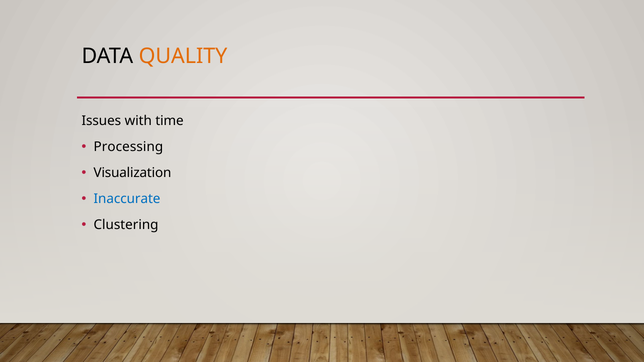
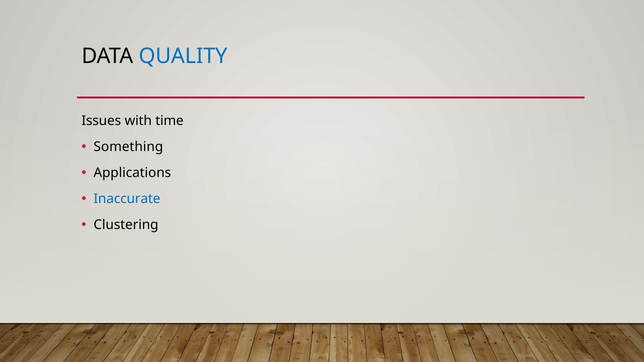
QUALITY colour: orange -> blue (183, 56)
Processing: Processing -> Something (128, 147)
Visualization: Visualization -> Applications (132, 173)
